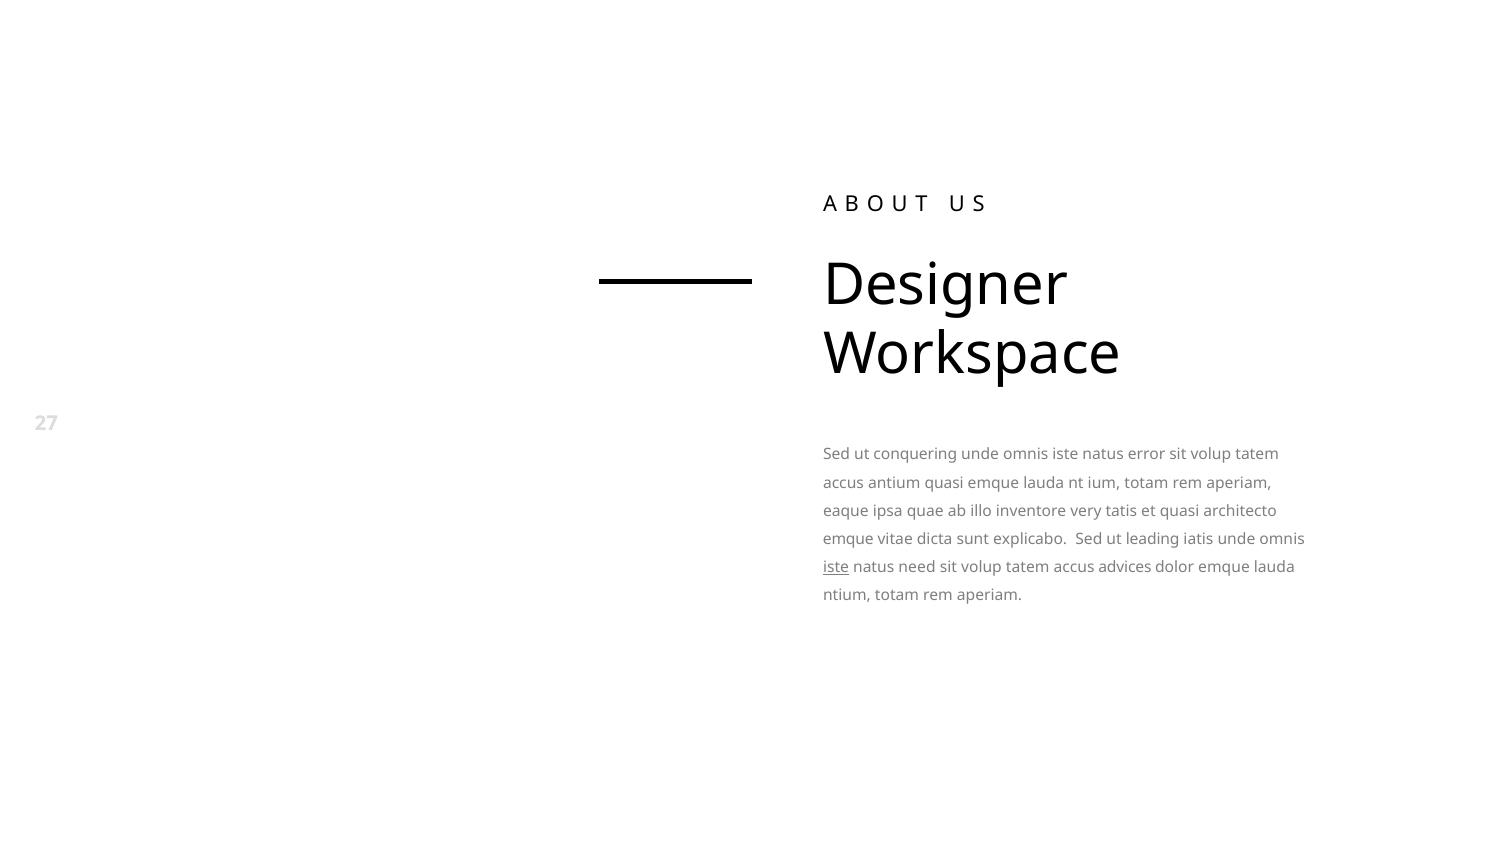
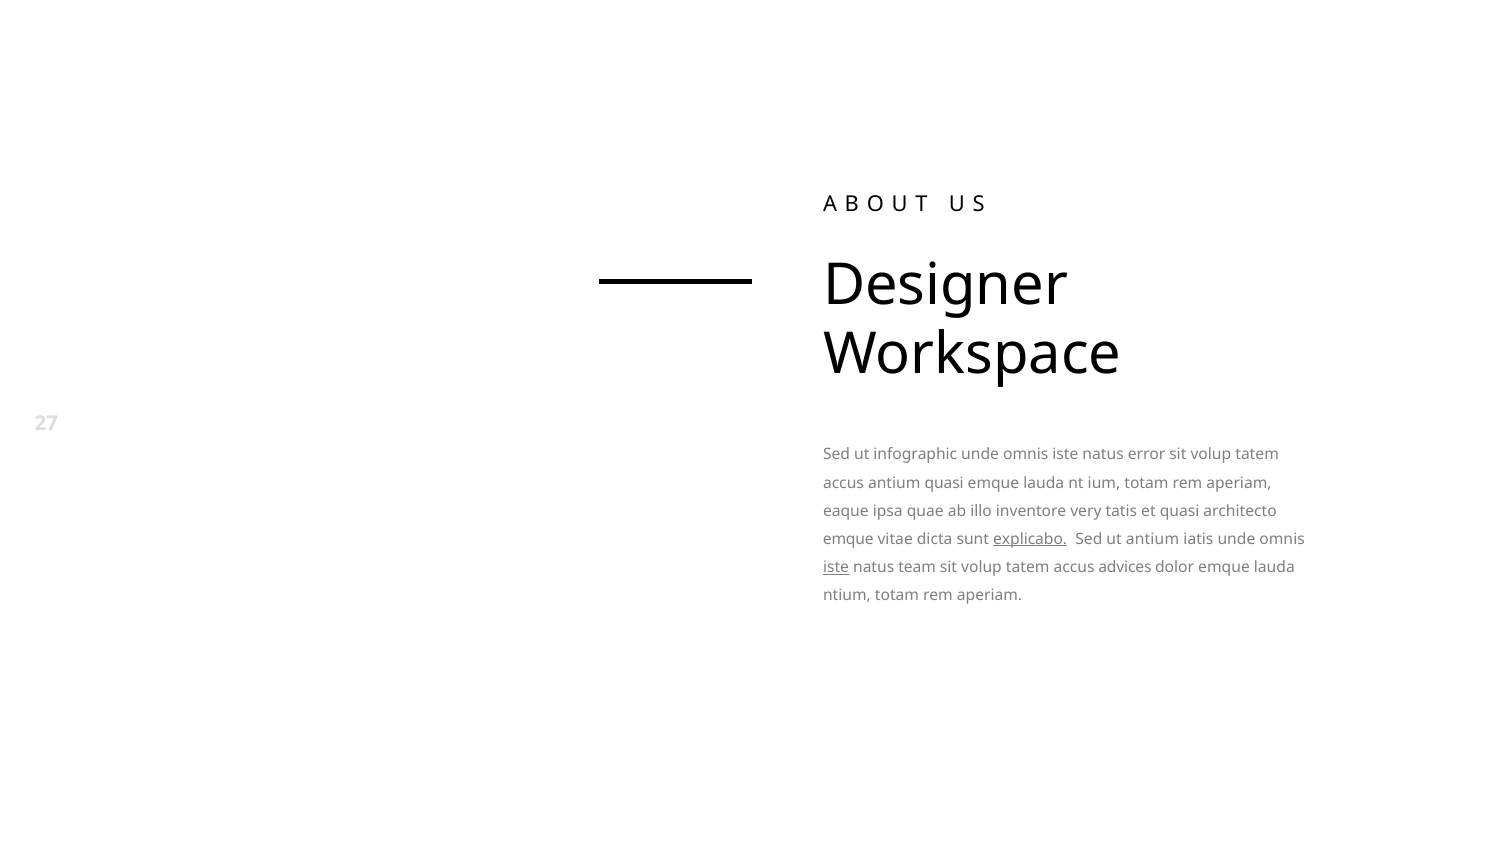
conquering: conquering -> infographic (915, 455)
explicabo underline: none -> present (1030, 539)
ut leading: leading -> antium (1153, 539)
need: need -> team (917, 567)
